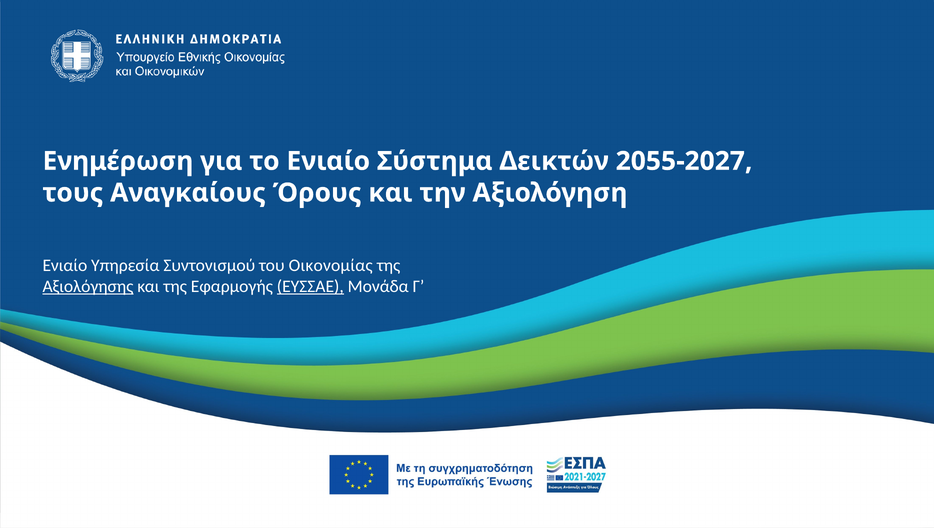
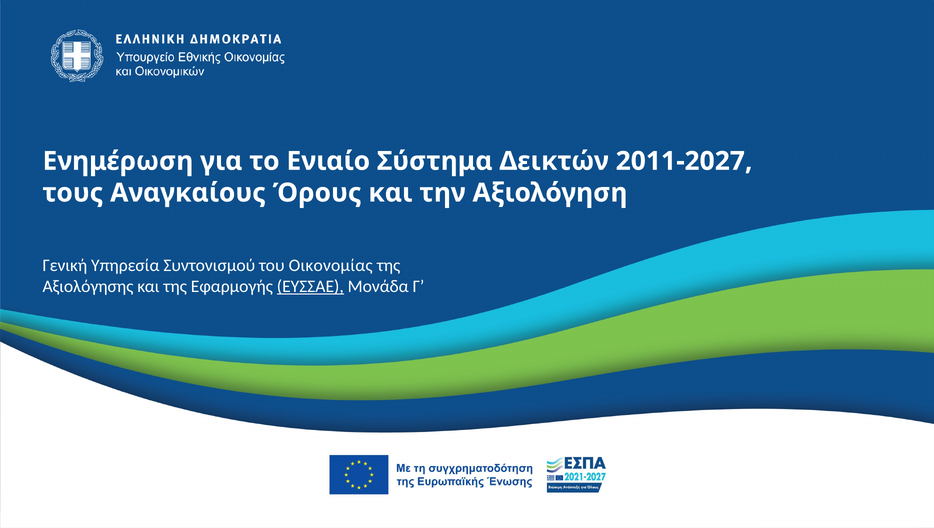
2055-2027: 2055-2027 -> 2011-2027 (684, 161)
Ενιαίο: Ενιαίο -> Γενική (65, 266)
Αξιολόγησης underline: present -> none (88, 287)
